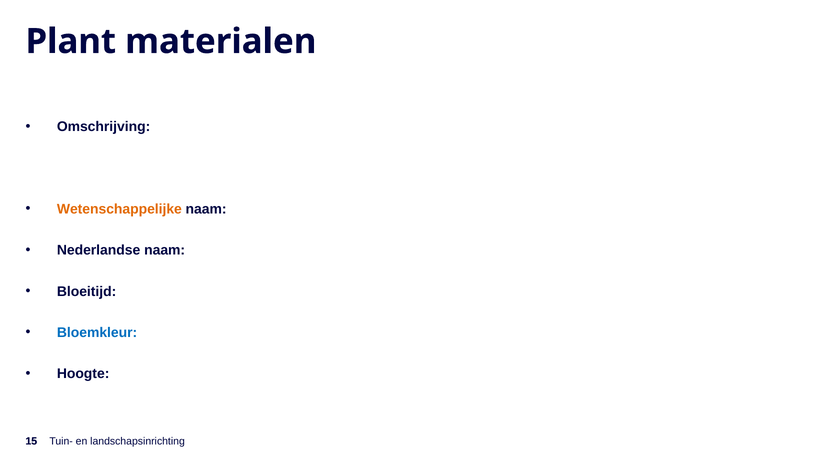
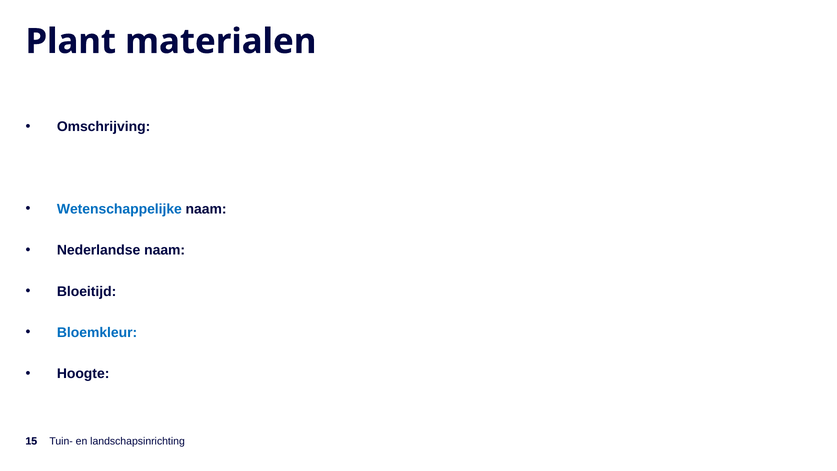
Wetenschappelijke colour: orange -> blue (119, 209)
